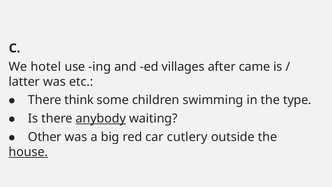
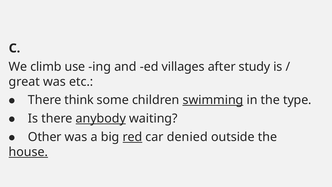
hotel: hotel -> climb (46, 67)
came: came -> study (255, 67)
latter: latter -> great (24, 82)
swimming underline: none -> present (213, 100)
red underline: none -> present (132, 137)
cutlery: cutlery -> denied (187, 137)
